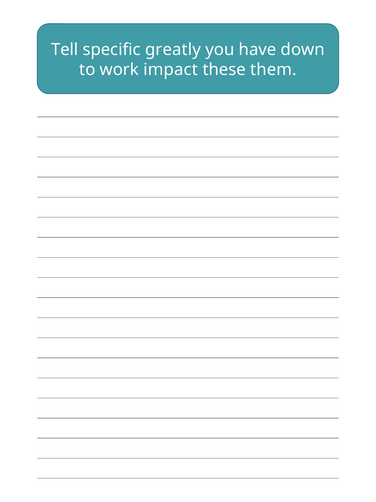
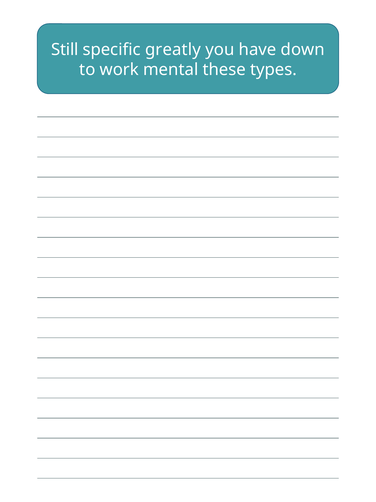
Tell: Tell -> Still (65, 49)
impact: impact -> mental (171, 70)
them: them -> types (273, 70)
